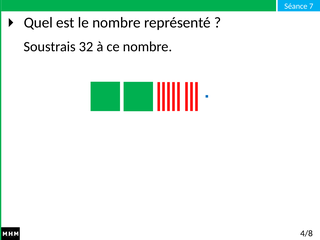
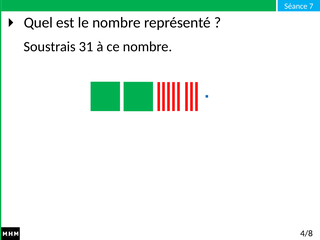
32: 32 -> 31 (86, 47)
